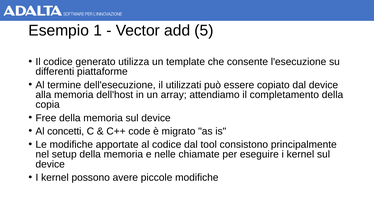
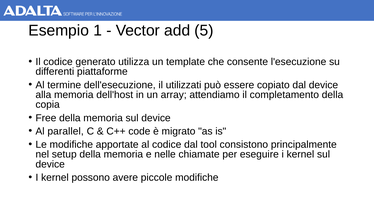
concetti: concetti -> parallel (66, 131)
